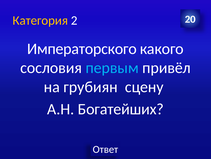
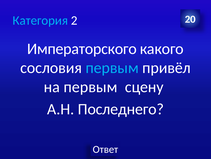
Категория colour: yellow -> light blue (40, 20)
на грубиян: грубиян -> первым (91, 87)
Богатейших: Богатейших -> Последнего (121, 109)
